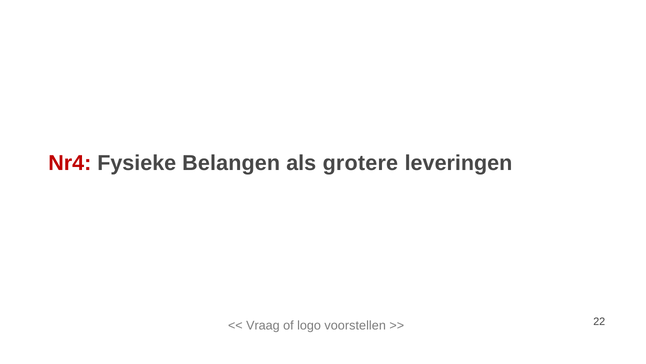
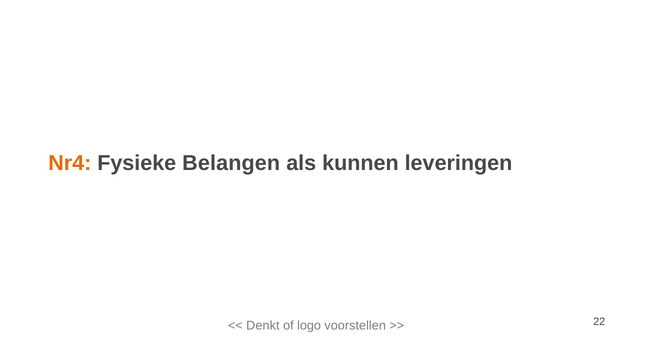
Nr4 colour: red -> orange (70, 163)
grotere: grotere -> kunnen (360, 163)
Vraag: Vraag -> Denkt (263, 325)
